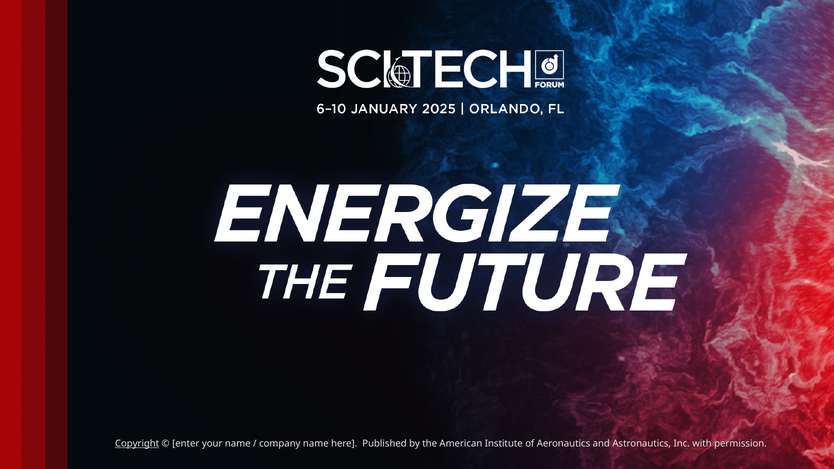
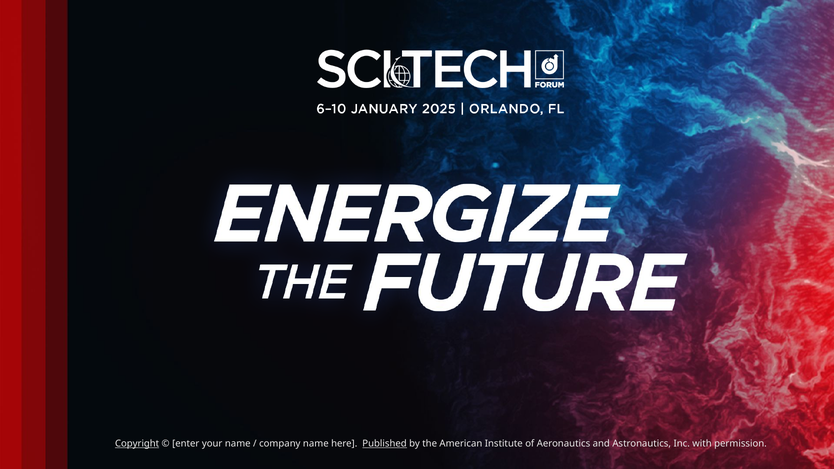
Published underline: none -> present (385, 444)
